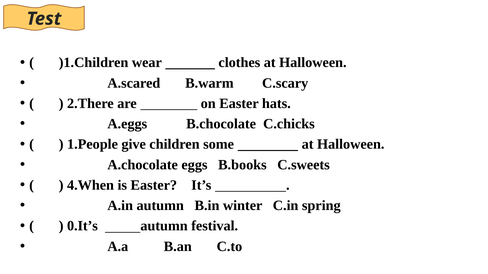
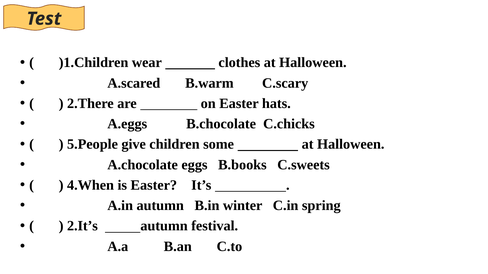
1.People: 1.People -> 5.People (92, 145)
0.It’s: 0.It’s -> 2.It’s (82, 226)
